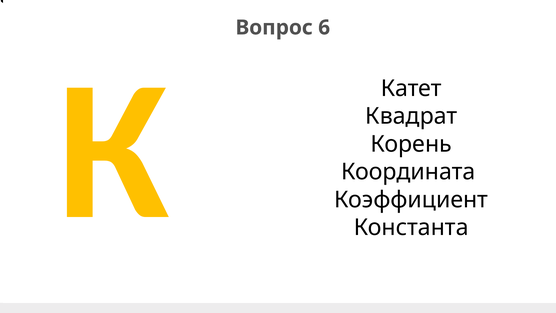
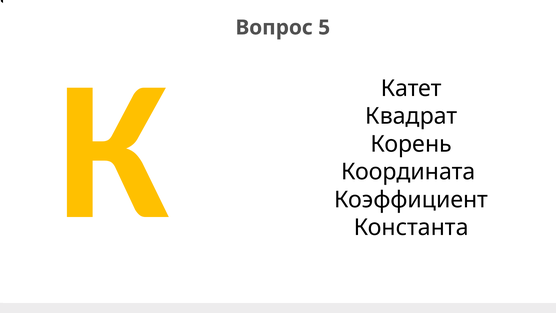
6: 6 -> 5 (324, 28)
